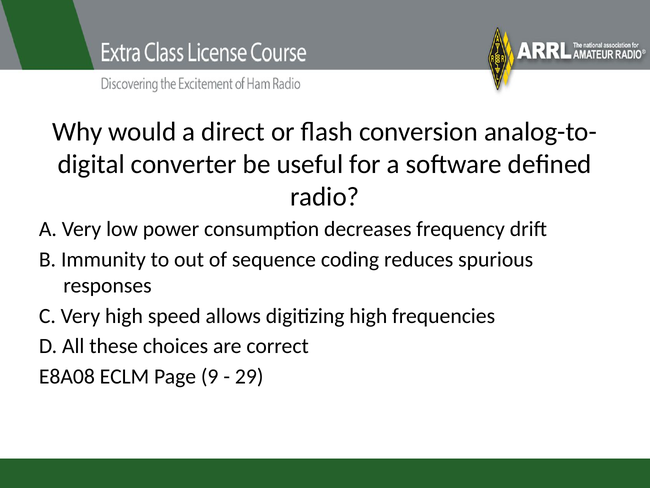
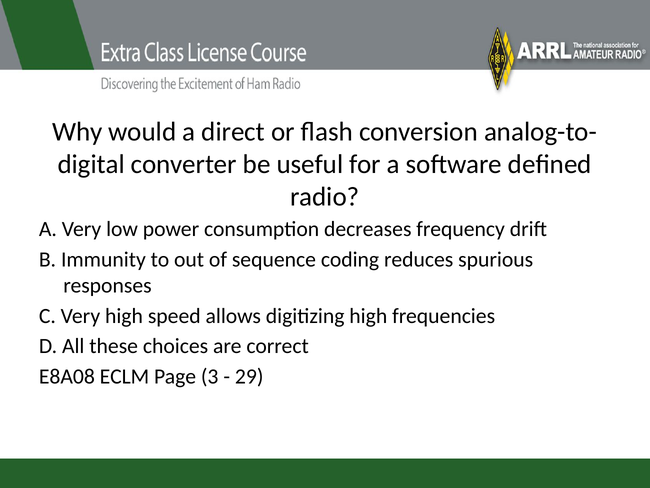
9: 9 -> 3 (210, 376)
